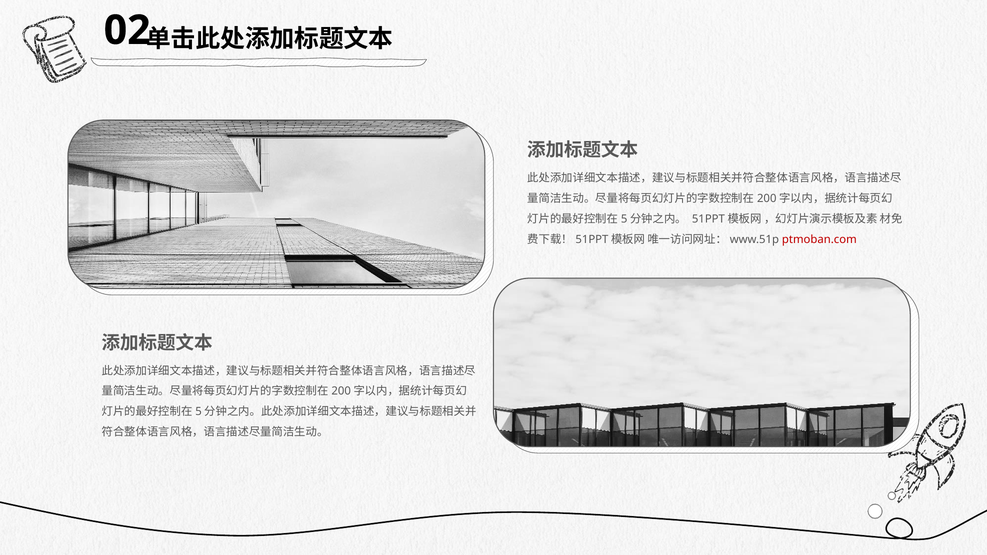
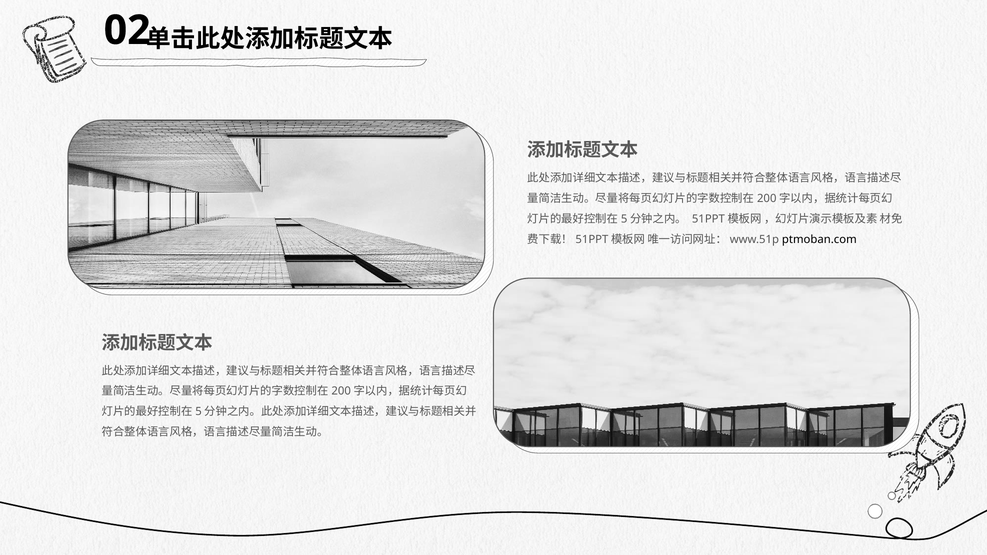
ptmoban.com colour: red -> black (819, 239)
